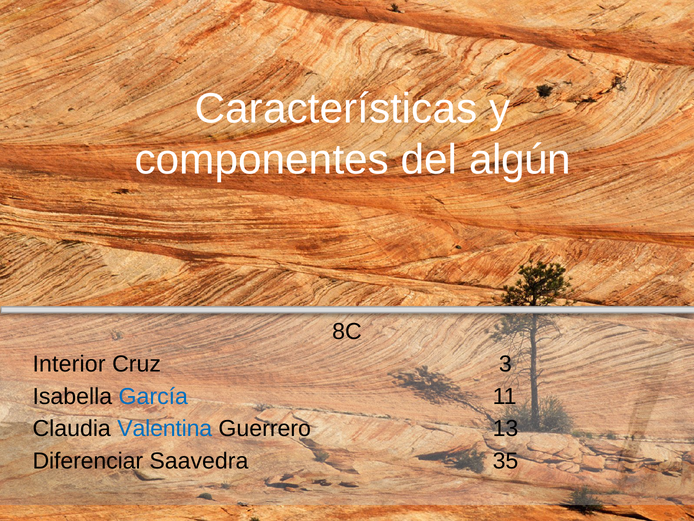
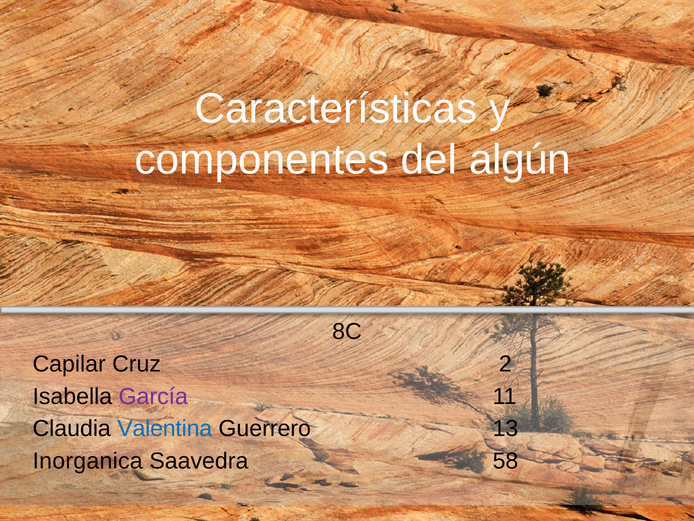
Interior: Interior -> Capilar (69, 364)
3: 3 -> 2 (505, 364)
García colour: blue -> purple (153, 396)
Diferenciar: Diferenciar -> Inorganica (88, 461)
35: 35 -> 58 (505, 461)
